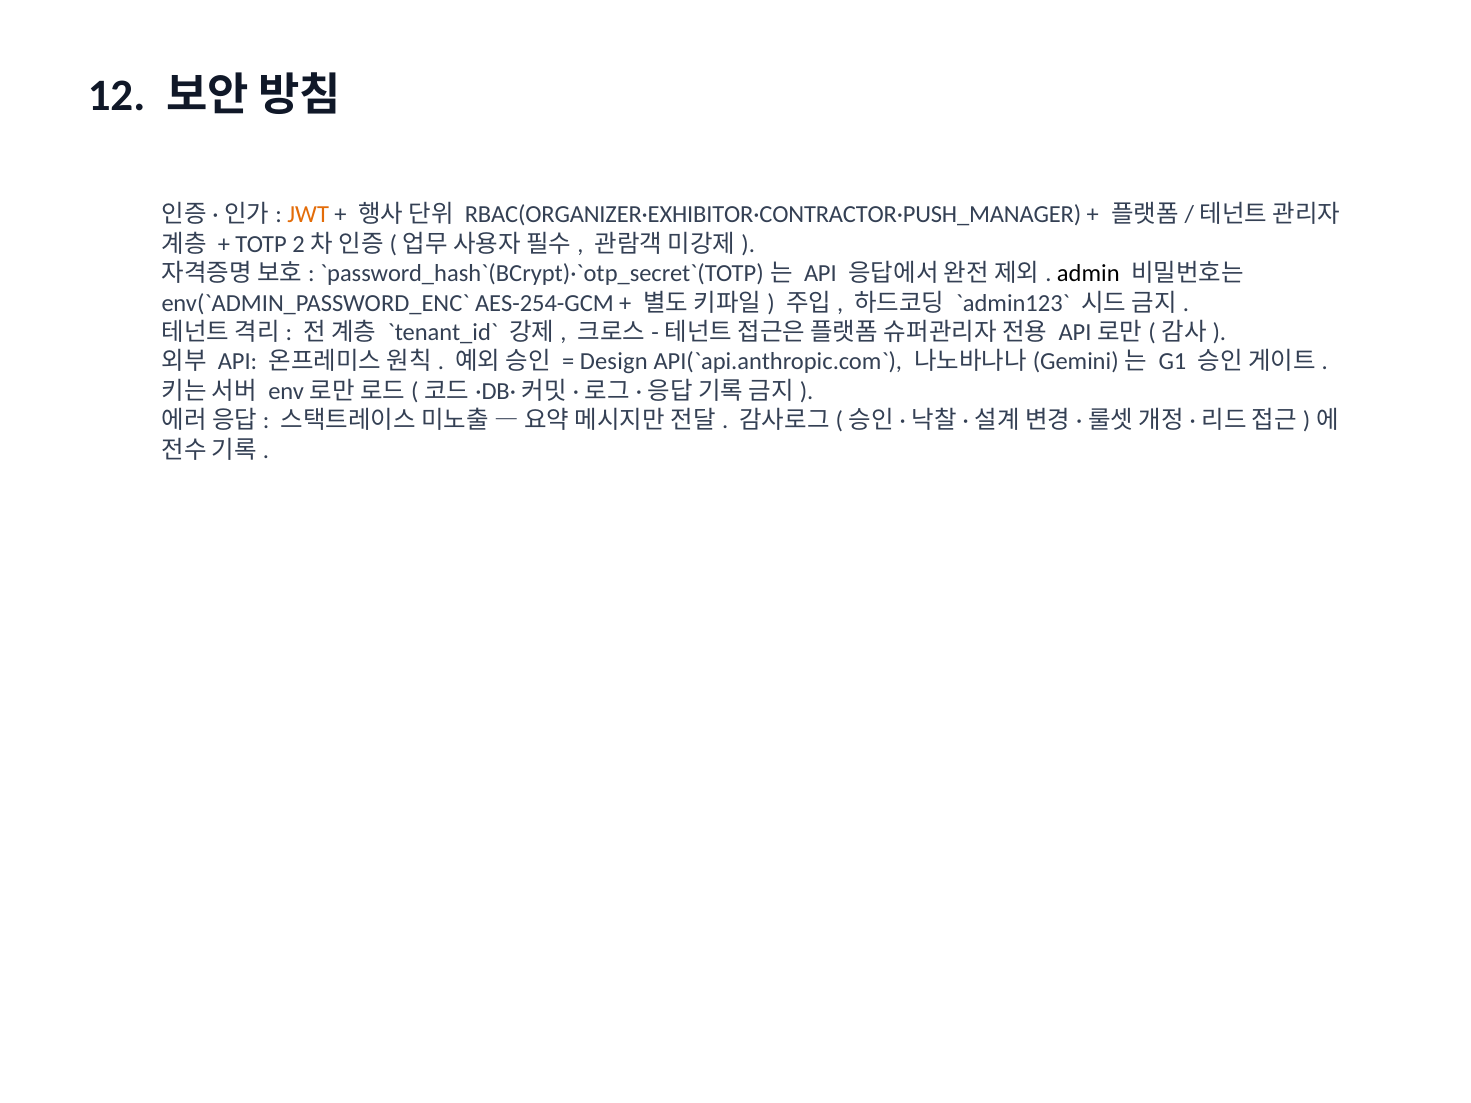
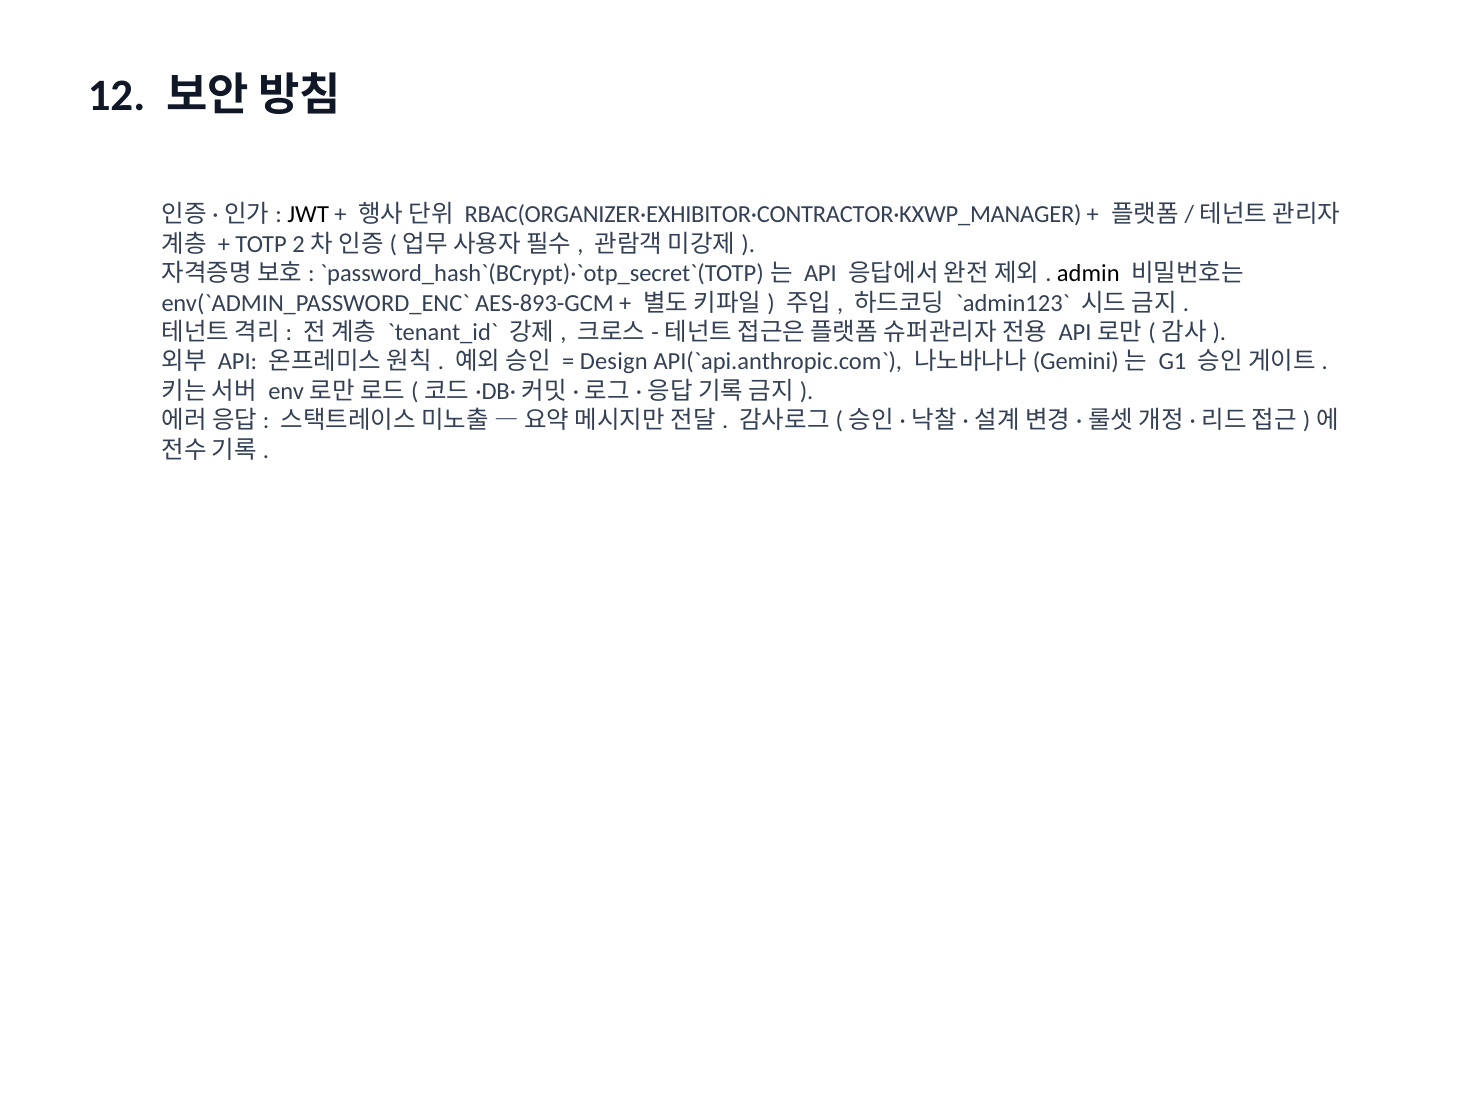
JWT colour: orange -> black (308, 215)
RBAC(ORGANIZER·EXHIBITOR·CONTRACTOR·PUSH_MANAGER: RBAC(ORGANIZER·EXHIBITOR·CONTRACTOR·PUSH_MANAGER -> RBAC(ORGANIZER·EXHIBITOR·CONTRACTOR·KXWP_MANAGER (773, 215)
AES-254-GCM: AES-254-GCM -> AES-893-GCM (544, 303)
